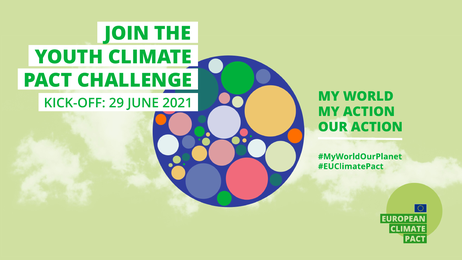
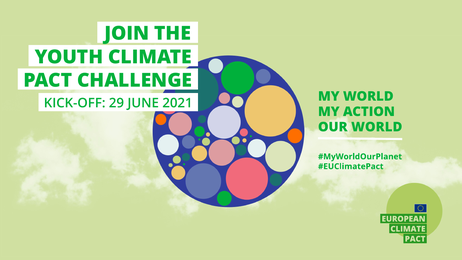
OUR ACTION: ACTION -> WORLD (377, 127)
